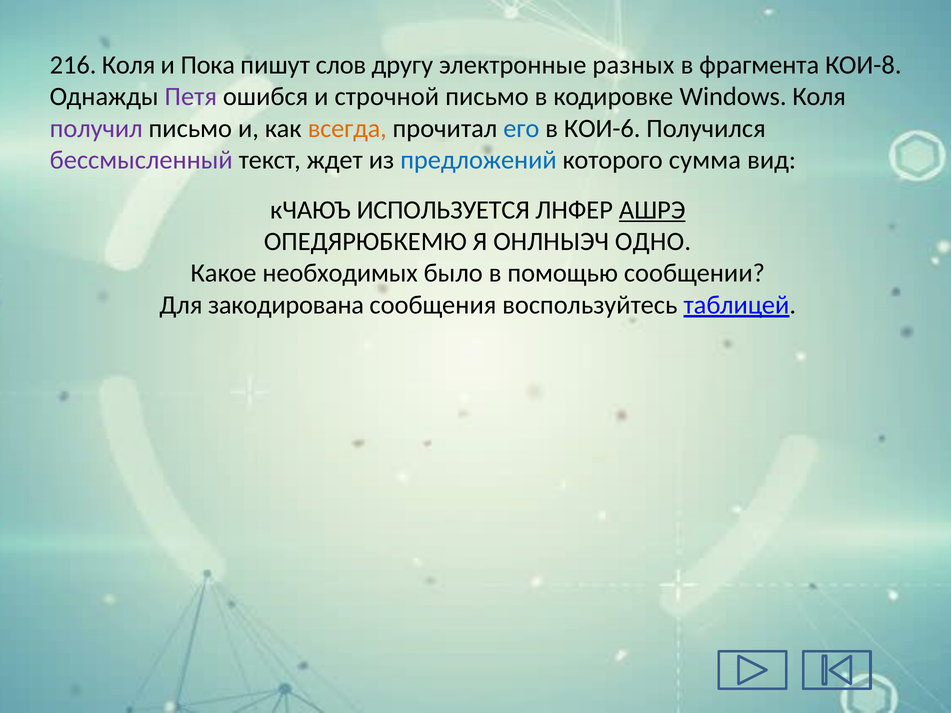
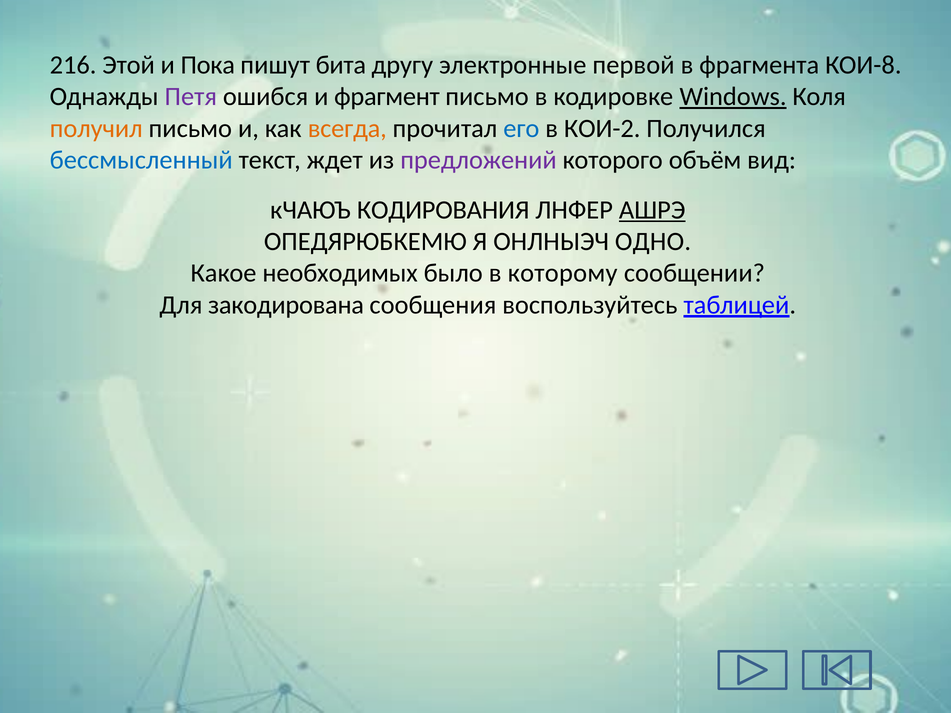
216 Коля: Коля -> Этой (129, 65)
слов: слов -> бита (341, 65)
разных: разных -> первой (633, 65)
строчной: строчной -> фрагмент (387, 97)
Windows underline: none -> present (733, 97)
получил colour: purple -> orange (96, 128)
КОИ-6: КОИ-6 -> КОИ-2 (602, 128)
бессмысленный colour: purple -> blue (141, 160)
предложений colour: blue -> purple (478, 160)
сумма: сумма -> объём (705, 160)
ИСПОЛЬЗУЕТСЯ: ИСПОЛЬЗУЕТСЯ -> КОДИРОВАНИЯ (443, 210)
помощью: помощью -> которому (563, 273)
